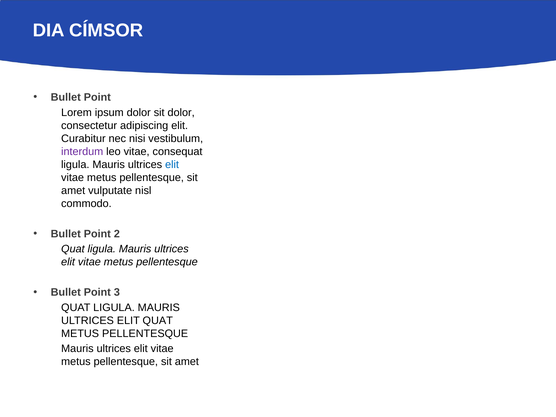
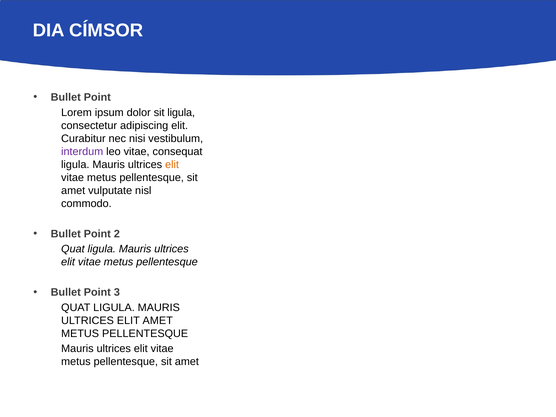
sit dolor: dolor -> ligula (181, 112)
elit colour: blue -> orange (172, 164)
ELIT QUAT: QUAT -> AMET (158, 321)
